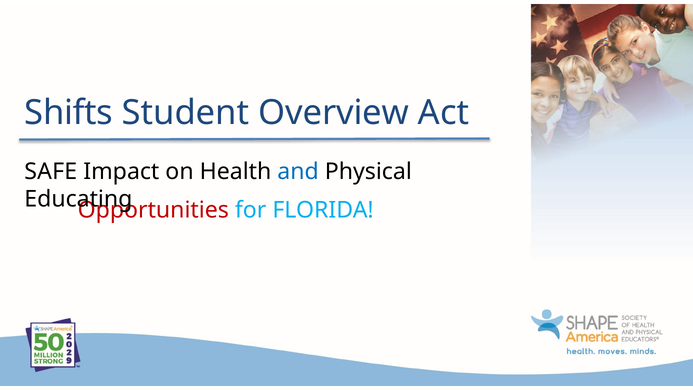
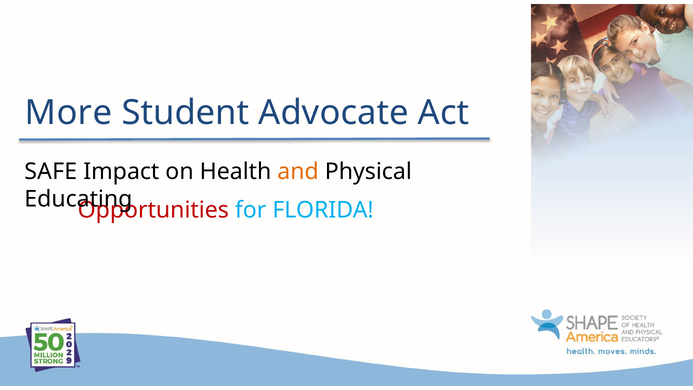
Shifts: Shifts -> More (68, 113)
Overview: Overview -> Advocate (334, 113)
and colour: blue -> orange (298, 171)
